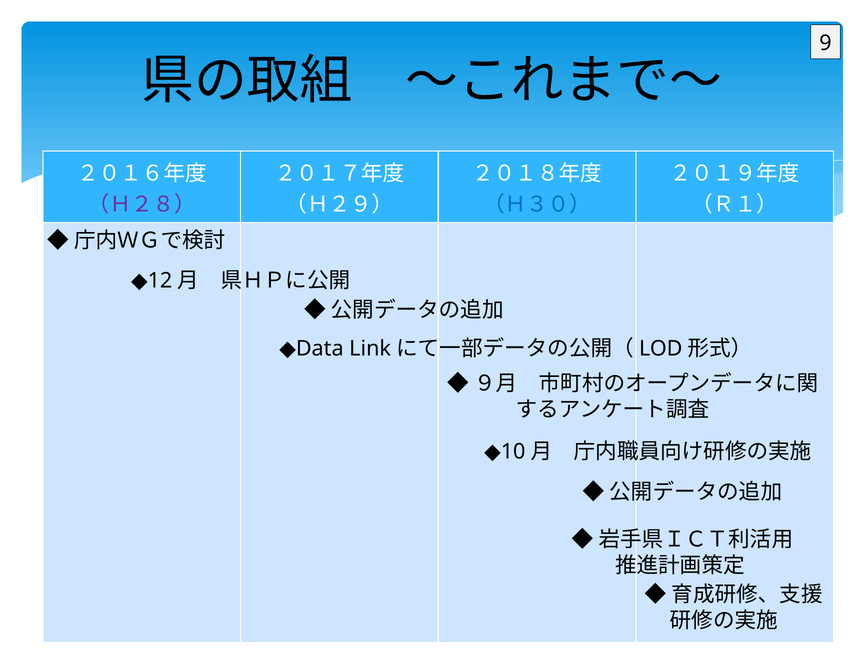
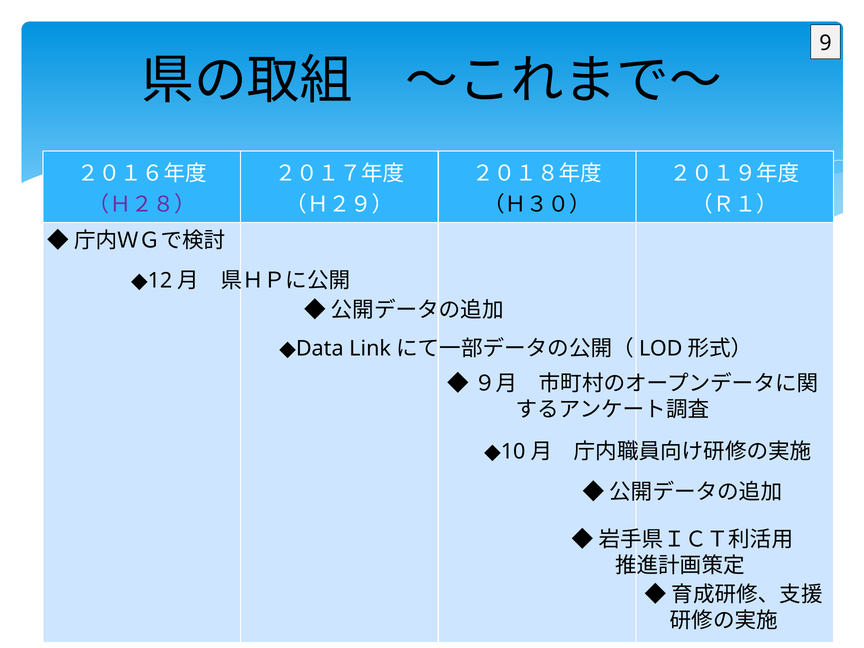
（Ｈ３０） colour: blue -> black (537, 205)
